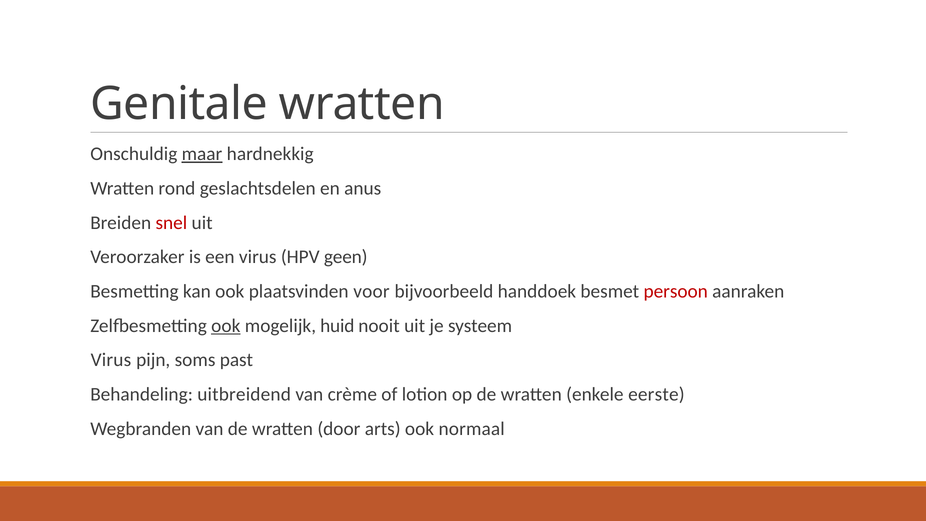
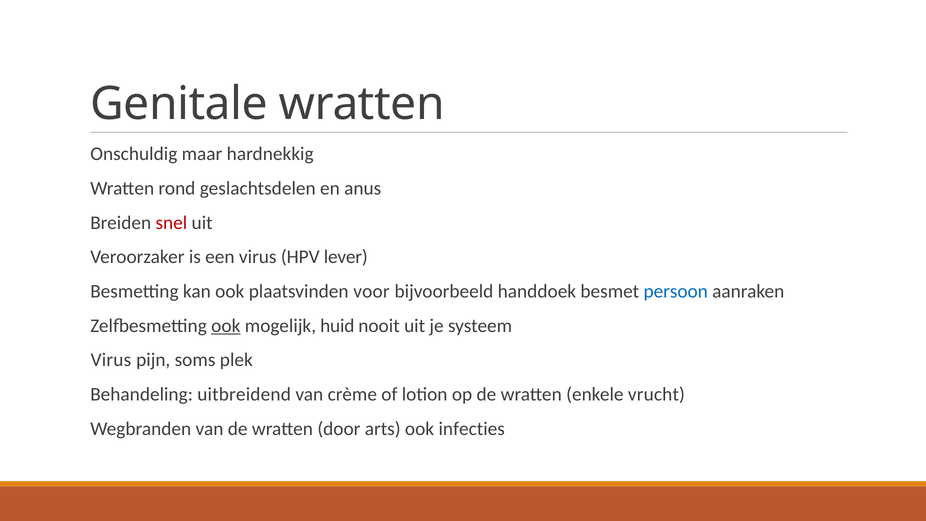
maar underline: present -> none (202, 154)
geen: geen -> lever (346, 257)
persoon colour: red -> blue (676, 291)
past: past -> plek (236, 360)
eerste: eerste -> vrucht (656, 394)
normaal: normaal -> infecties (472, 429)
